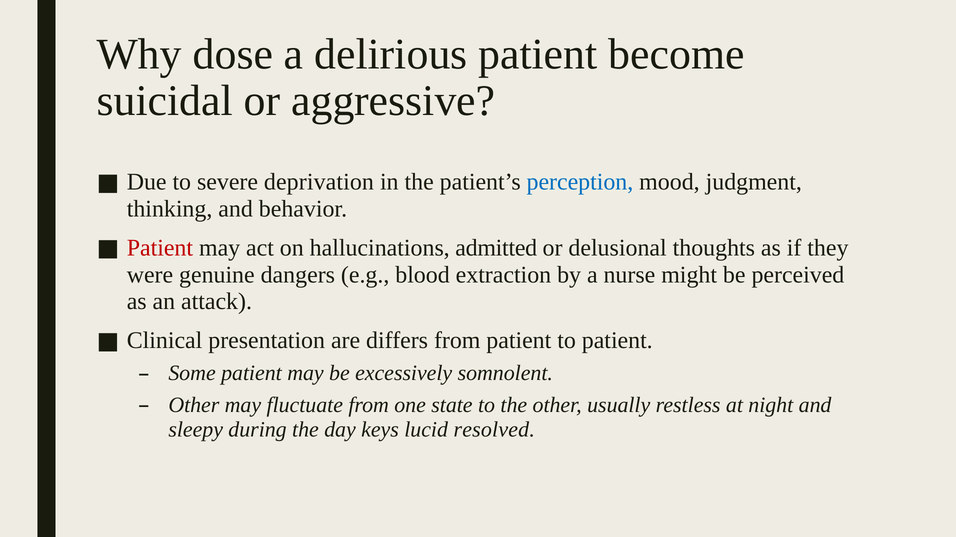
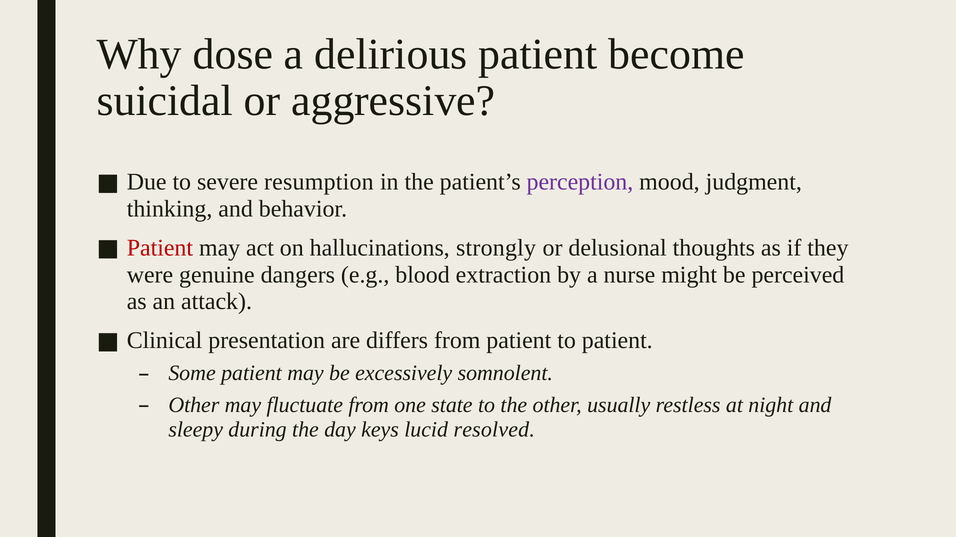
deprivation: deprivation -> resumption (319, 182)
perception colour: blue -> purple (580, 182)
admitted: admitted -> strongly (496, 248)
